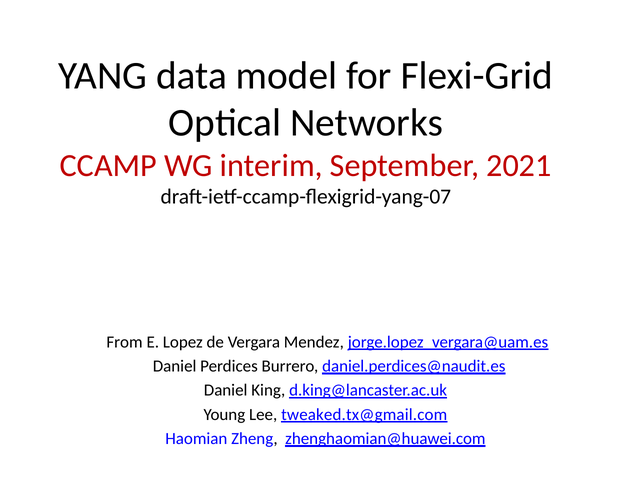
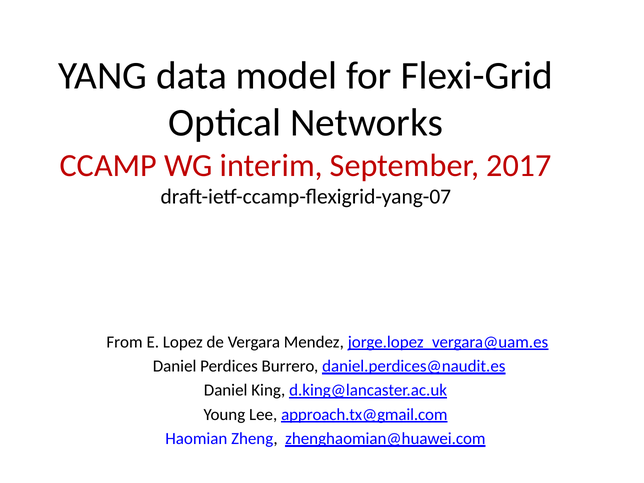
2021: 2021 -> 2017 (519, 165)
tweaked.tx@gmail.com: tweaked.tx@gmail.com -> approach.tx@gmail.com (364, 415)
